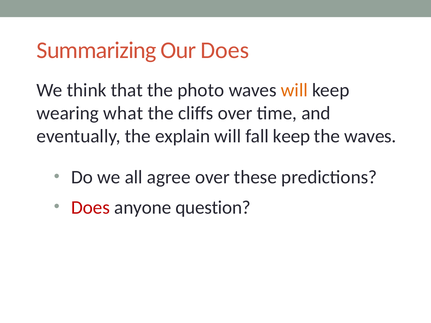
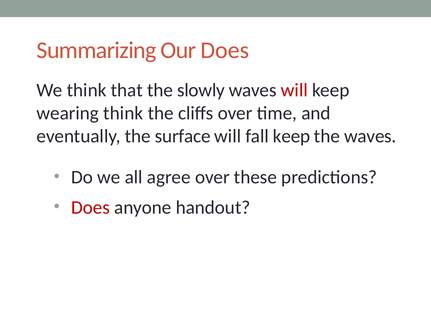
photo: photo -> slowly (201, 90)
will colour: orange -> red (294, 90)
wearing what: what -> think (123, 113)
explain: explain -> surface (183, 136)
question: question -> handout (213, 208)
